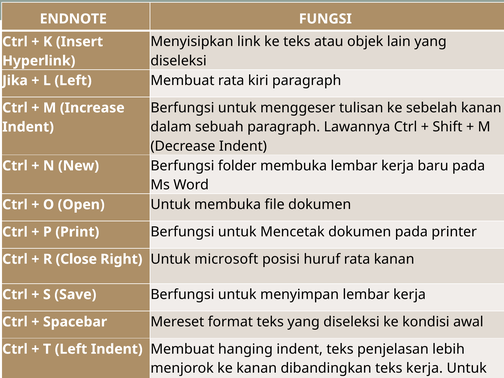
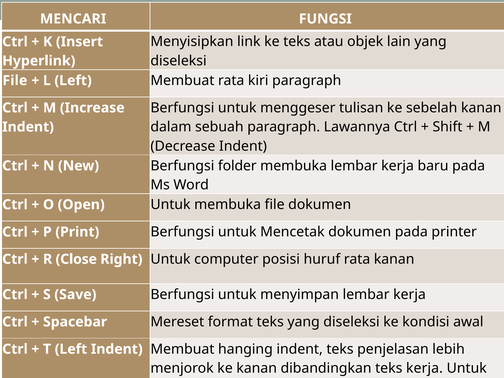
ENDNOTE: ENDNOTE -> MENCARI (73, 19)
Jika: Jika -> File (15, 81)
microsoft: microsoft -> computer (226, 259)
